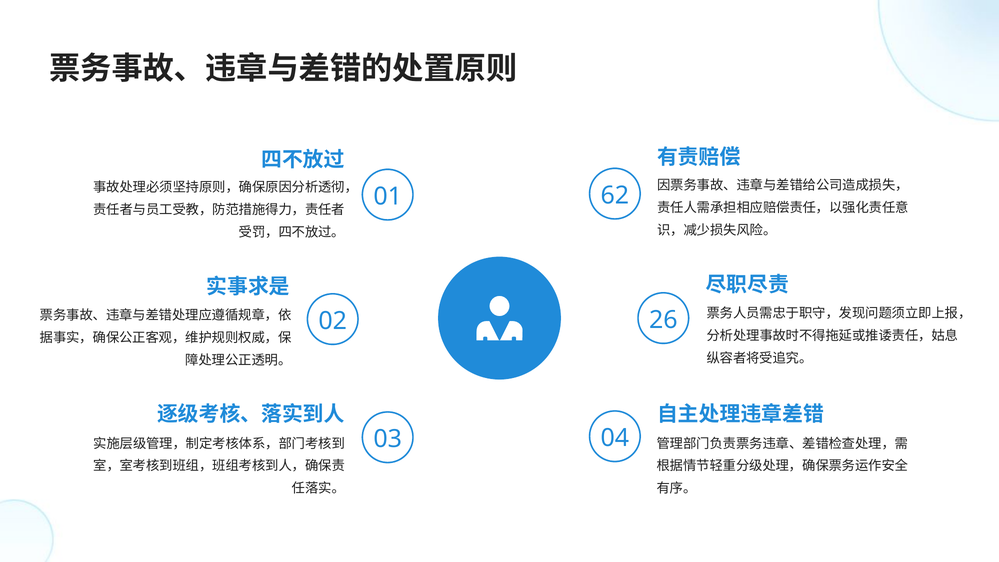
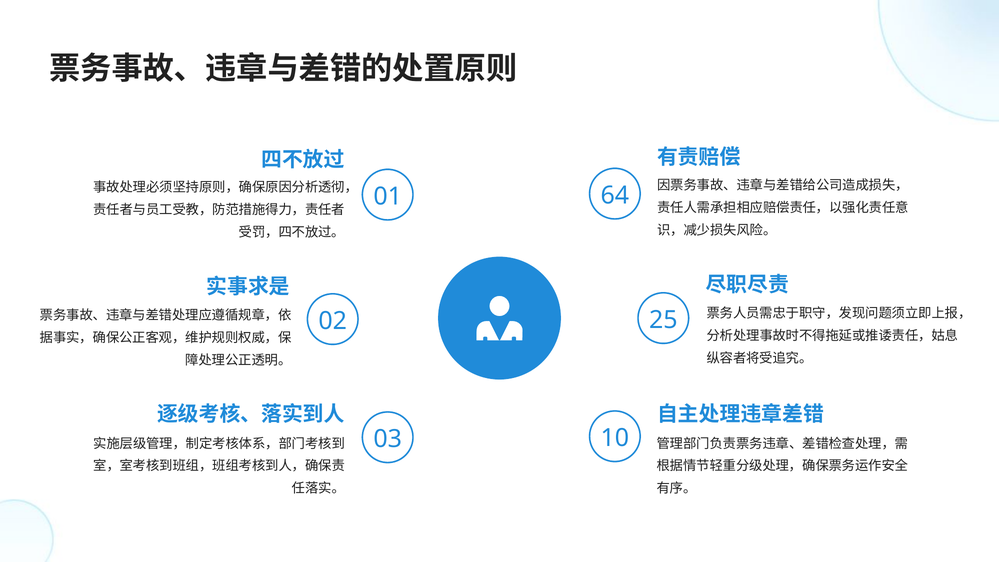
62: 62 -> 64 (615, 195)
26: 26 -> 25 (663, 320)
04: 04 -> 10 (615, 438)
